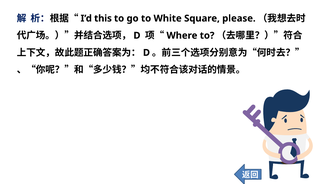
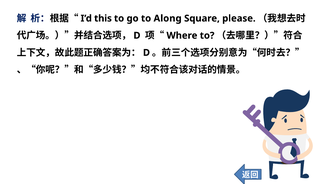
White: White -> Along (168, 18)
